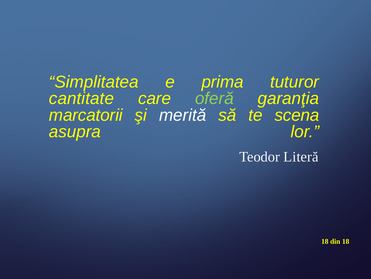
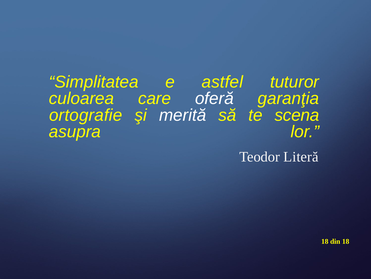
prima: prima -> astfel (222, 82)
cantitate: cantitate -> culoarea (82, 98)
oferă colour: light green -> white (214, 98)
marcatorii: marcatorii -> ortografie (86, 115)
